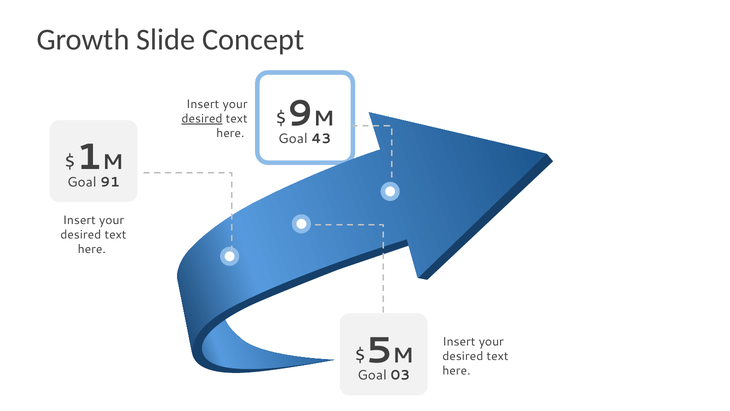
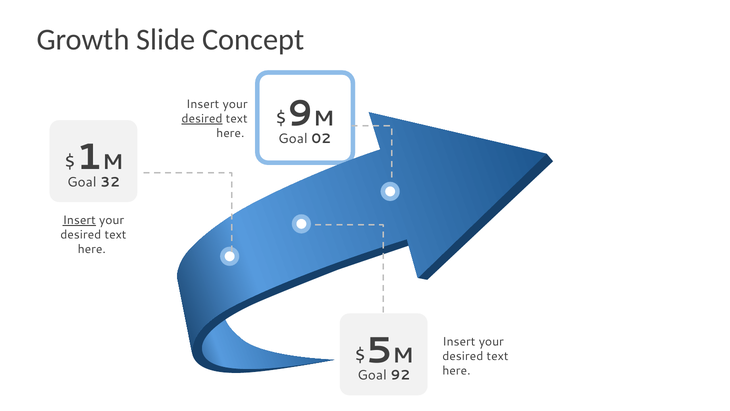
43: 43 -> 02 (321, 139)
91: 91 -> 32 (110, 182)
Insert underline: none -> present (79, 220)
03: 03 -> 92 (400, 375)
